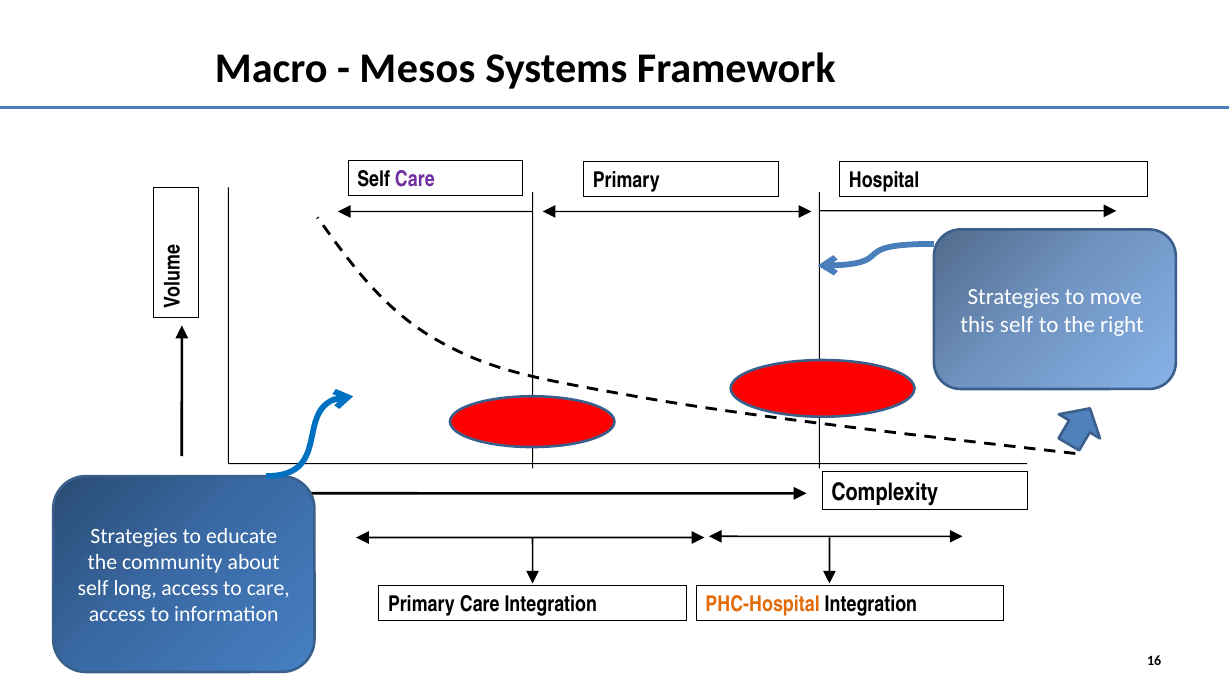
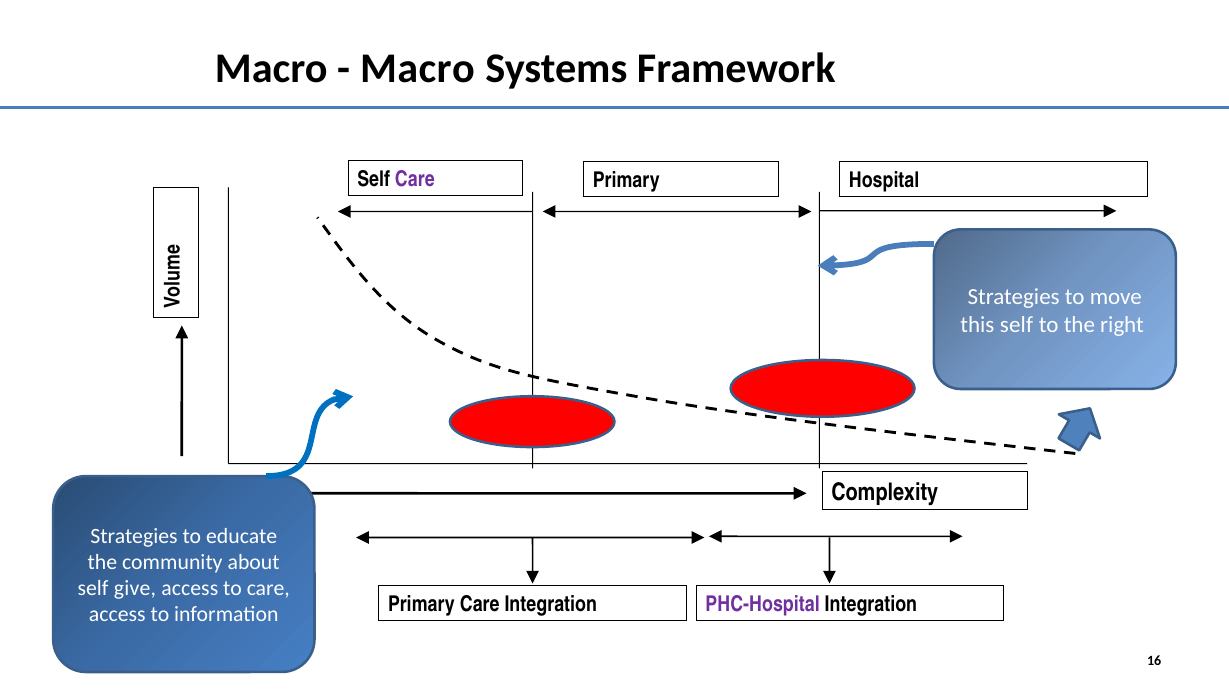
Mesos: Mesos -> Macro (417, 68)
long: long -> give (135, 589)
PHC-Hospital colour: orange -> purple (763, 605)
